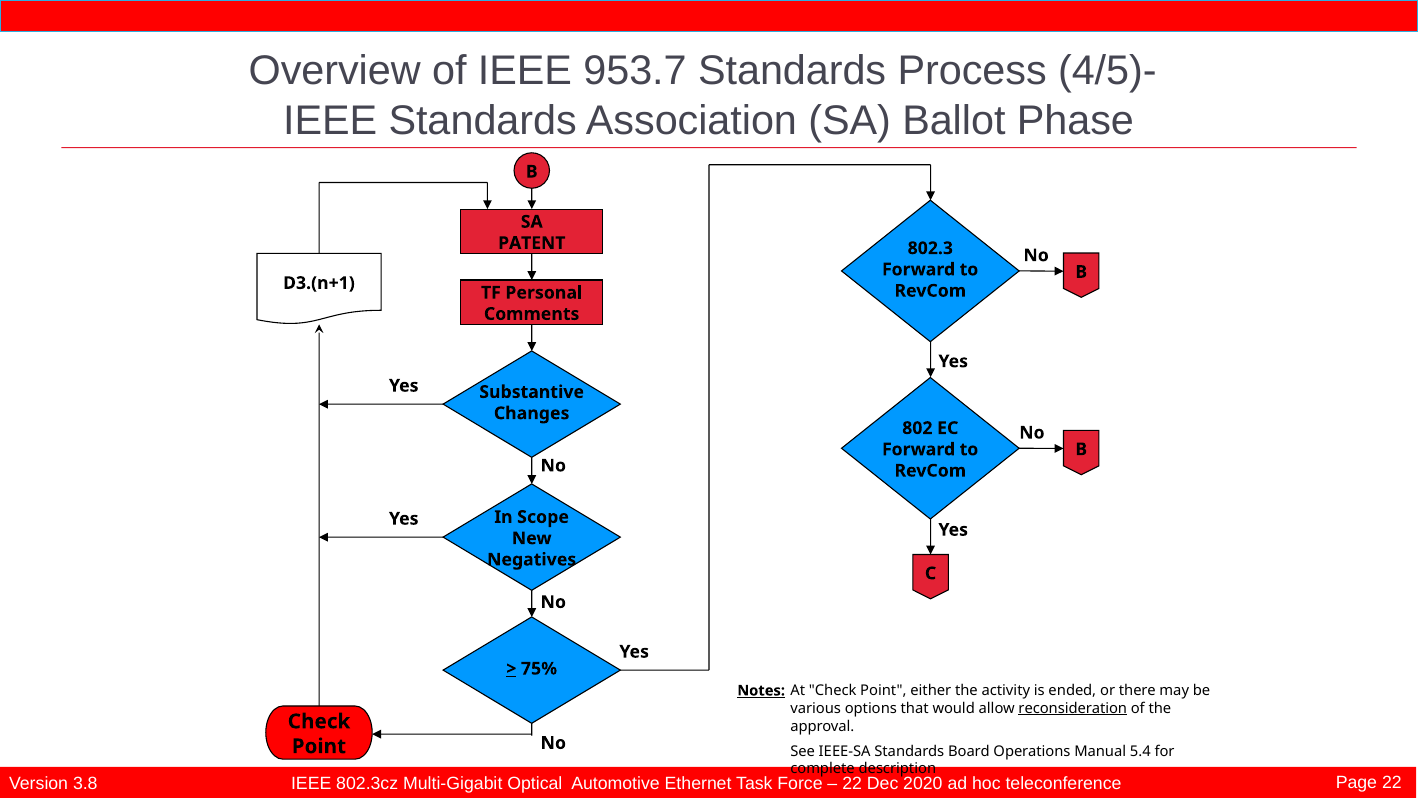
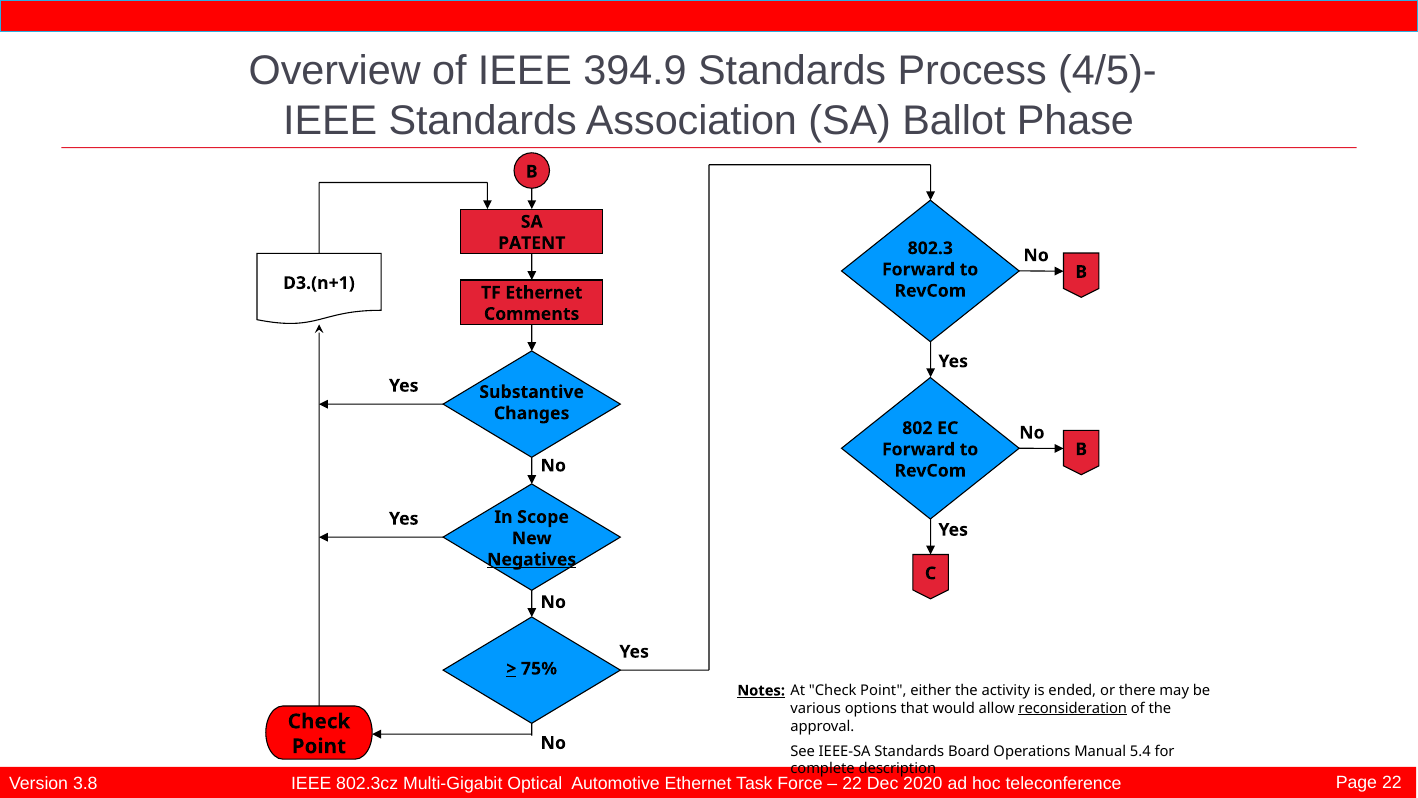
953.7: 953.7 -> 394.9 (635, 71)
TF Personal: Personal -> Ethernet (544, 293)
Negatives underline: none -> present (532, 559)
